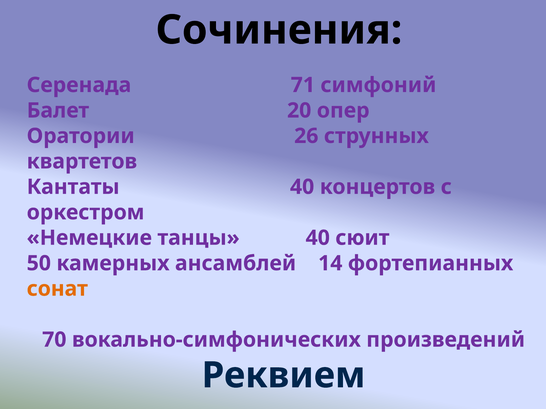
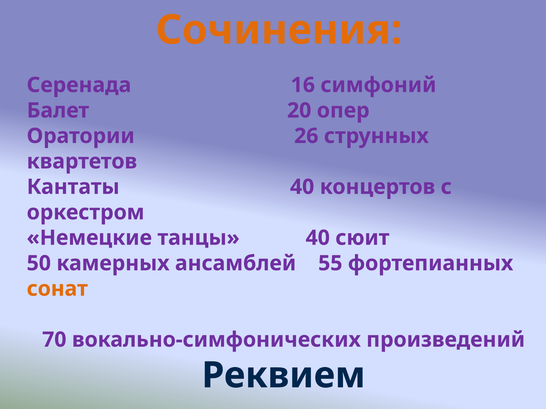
Сочинения colour: black -> orange (279, 30)
71: 71 -> 16 (303, 85)
14: 14 -> 55 (330, 264)
